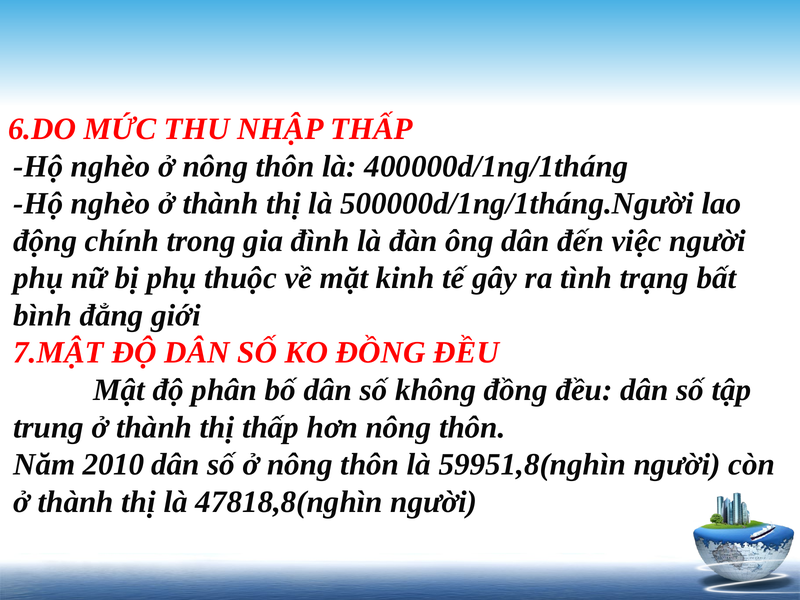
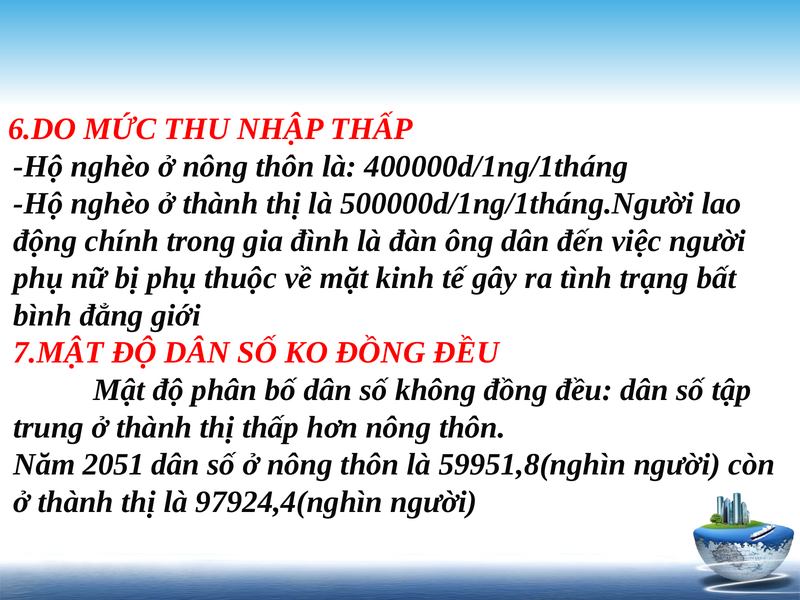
2010: 2010 -> 2051 (113, 465)
47818,8(nghìn: 47818,8(nghìn -> 97924,4(nghìn (289, 502)
